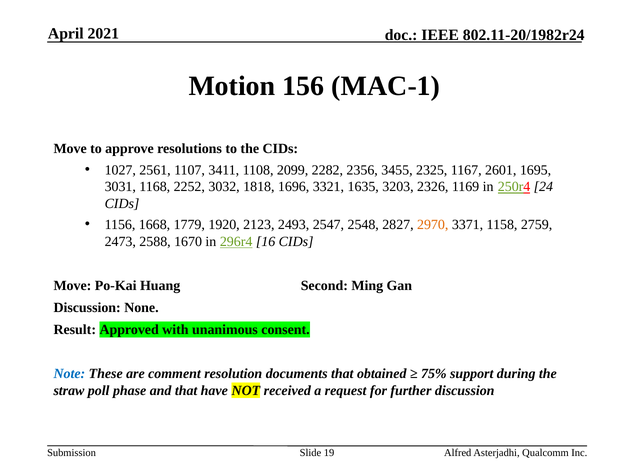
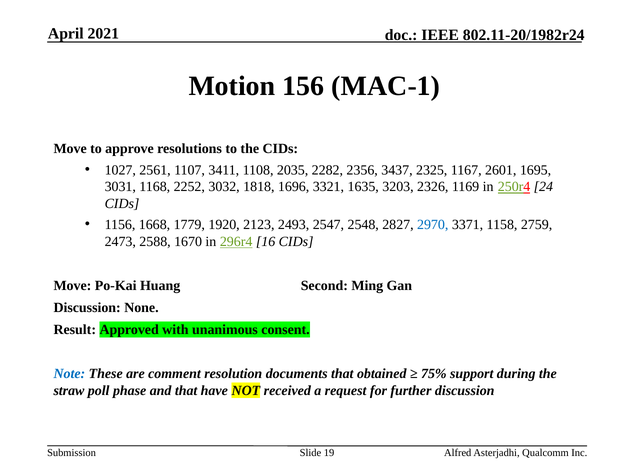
2099: 2099 -> 2035 (293, 170)
3455: 3455 -> 3437 (397, 170)
2970 colour: orange -> blue (433, 225)
